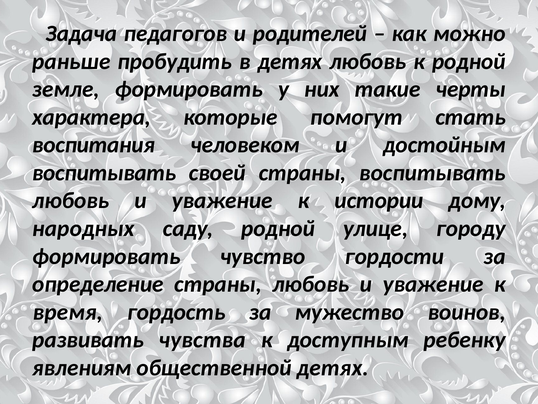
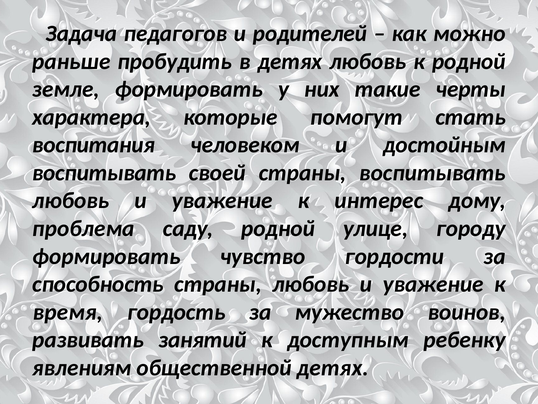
истории: истории -> интерес (379, 200)
народных: народных -> проблема (83, 228)
определение: определение -> способность (98, 284)
чувства: чувства -> занятий (203, 339)
